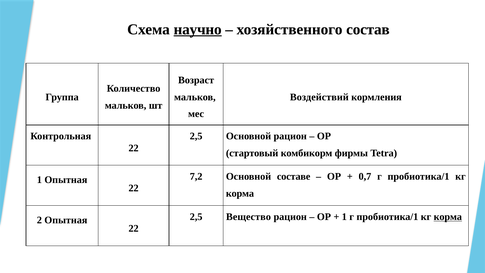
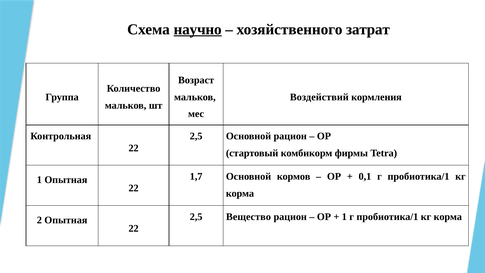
состав: состав -> затрат (368, 29)
7,2: 7,2 -> 1,7 (196, 176)
составе: составе -> кормов (294, 176)
0,7: 0,7 -> 0,1 (365, 176)
корма underline: present -> none (448, 217)
